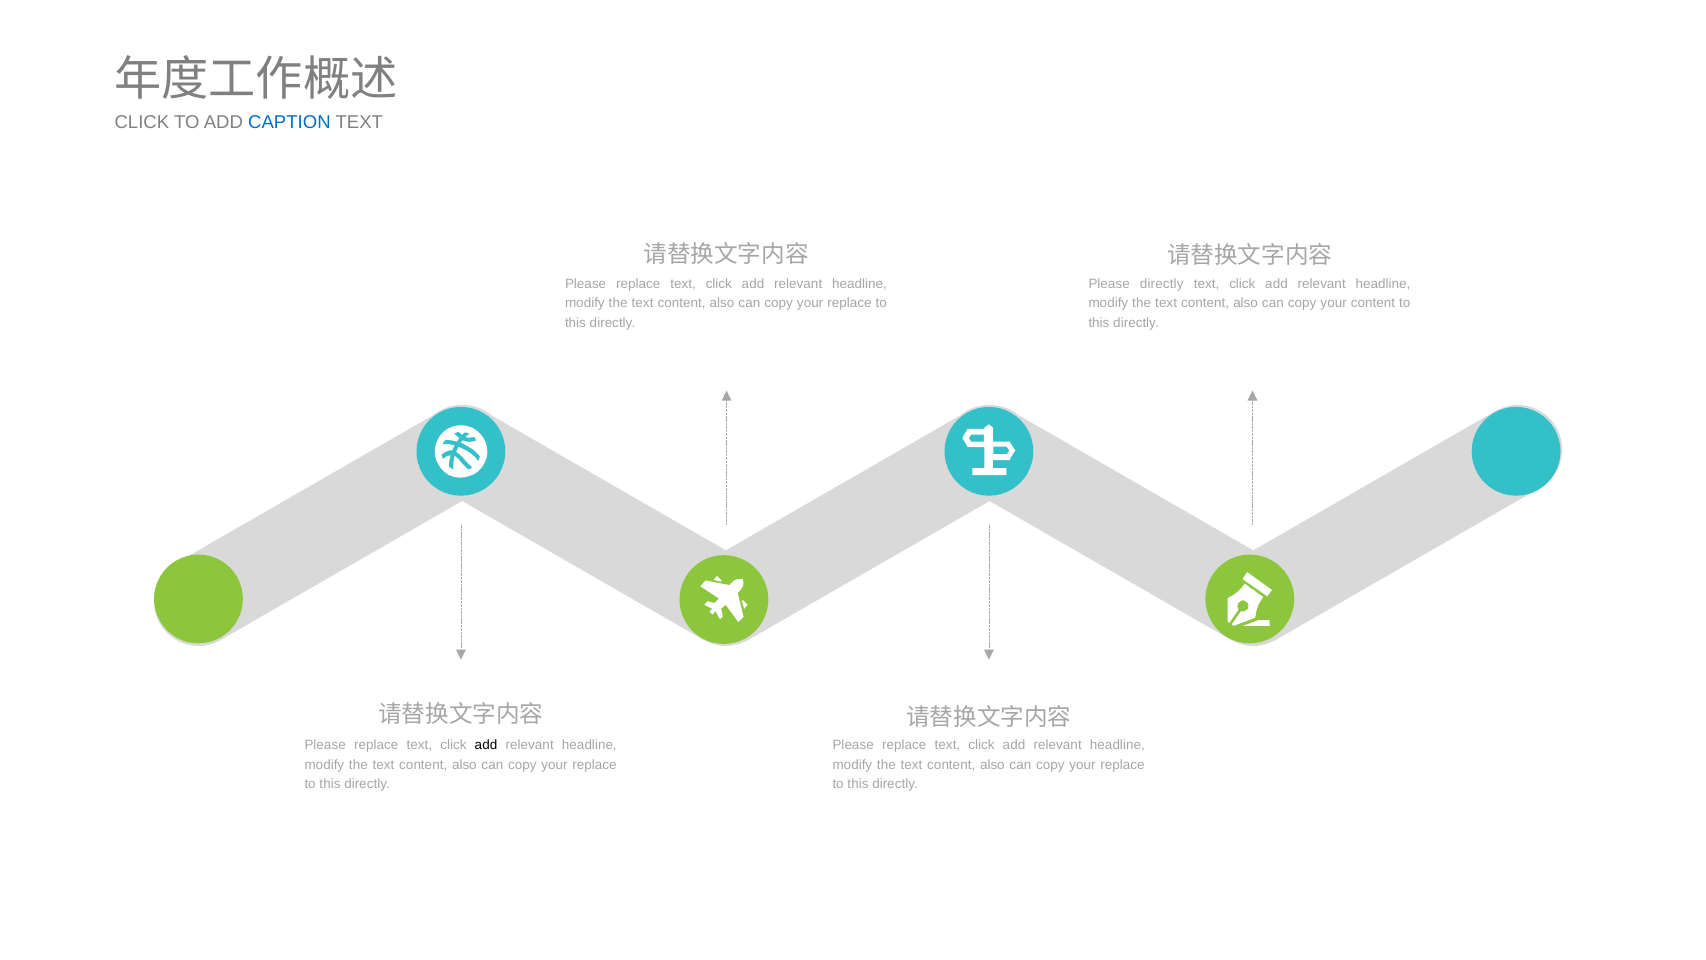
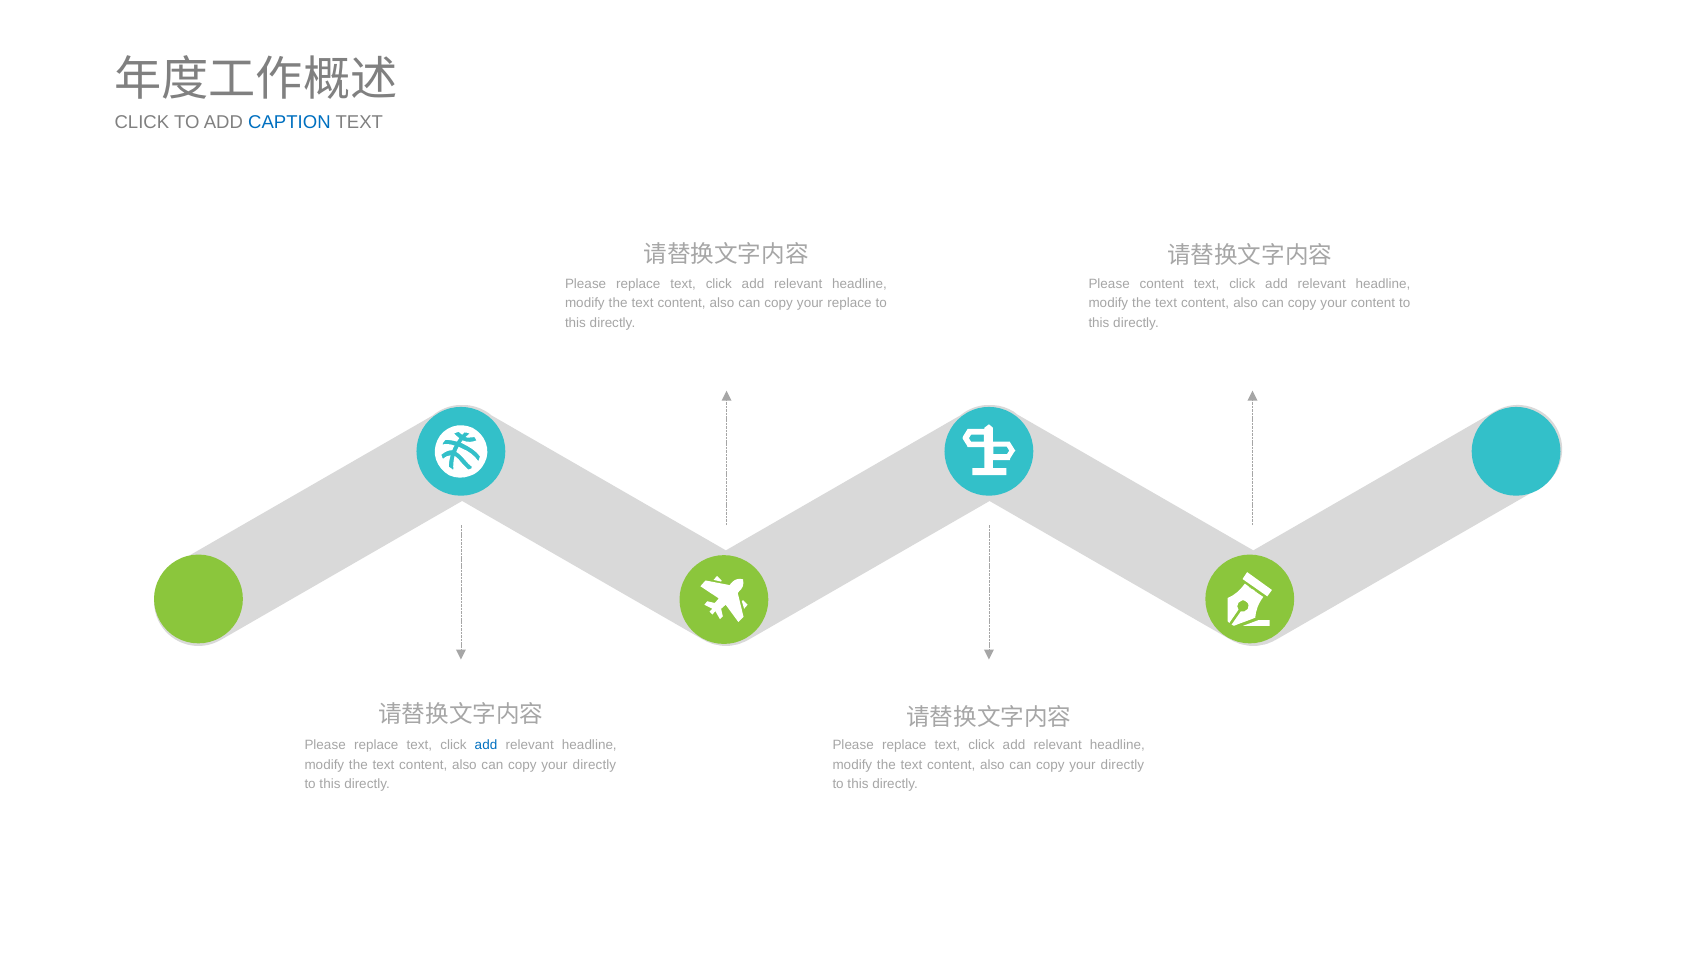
Please directly: directly -> content (1162, 284)
add colour: black -> blue (486, 745)
replace: replace -> directly (594, 764)
replace: replace -> directly (1122, 764)
